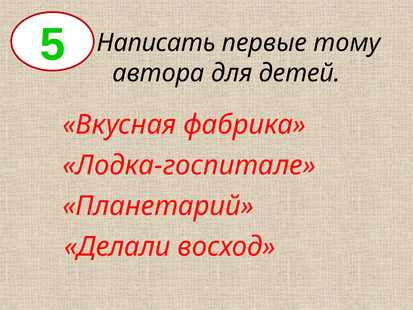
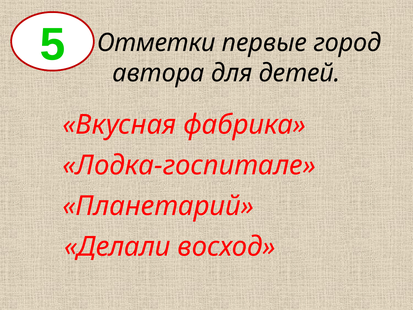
Написать: Написать -> Отметки (156, 43)
тому: тому -> город (347, 43)
